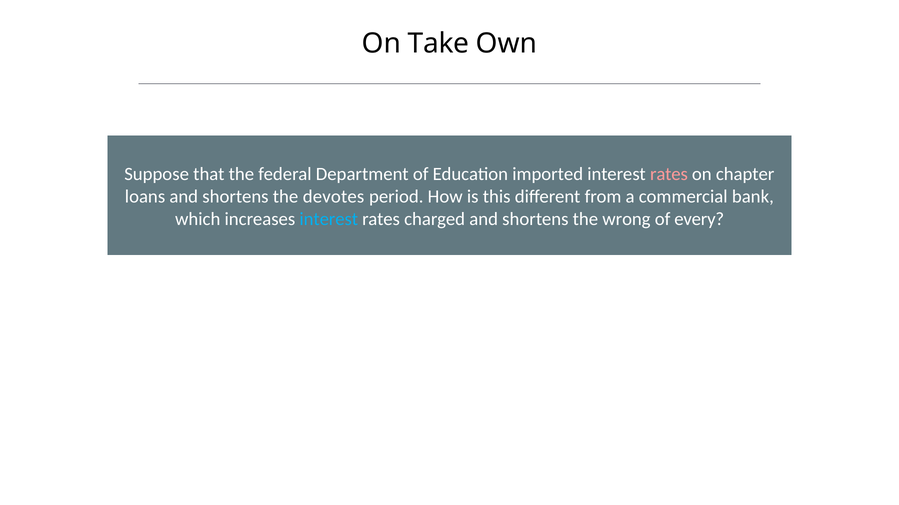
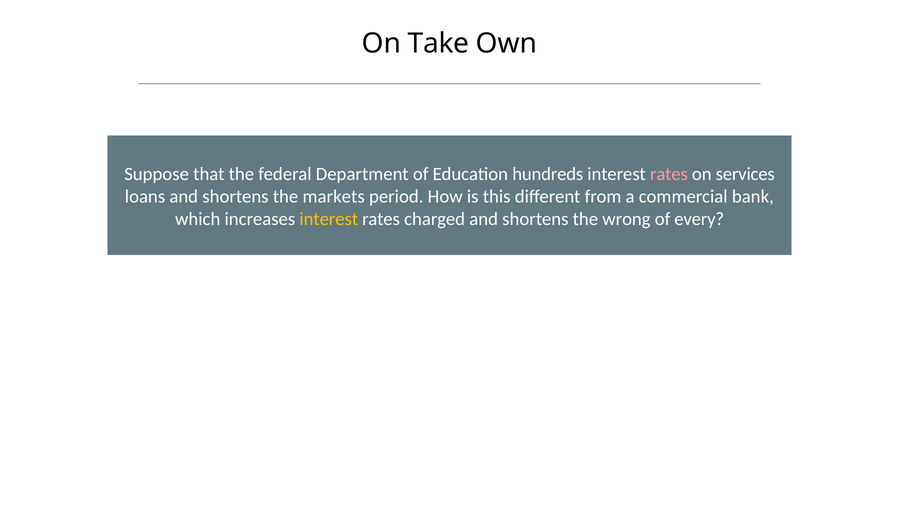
imported: imported -> hundreds (548, 174)
chapter: chapter -> services (745, 174)
devotes: devotes -> markets (334, 197)
interest colour: light blue -> yellow (329, 219)
